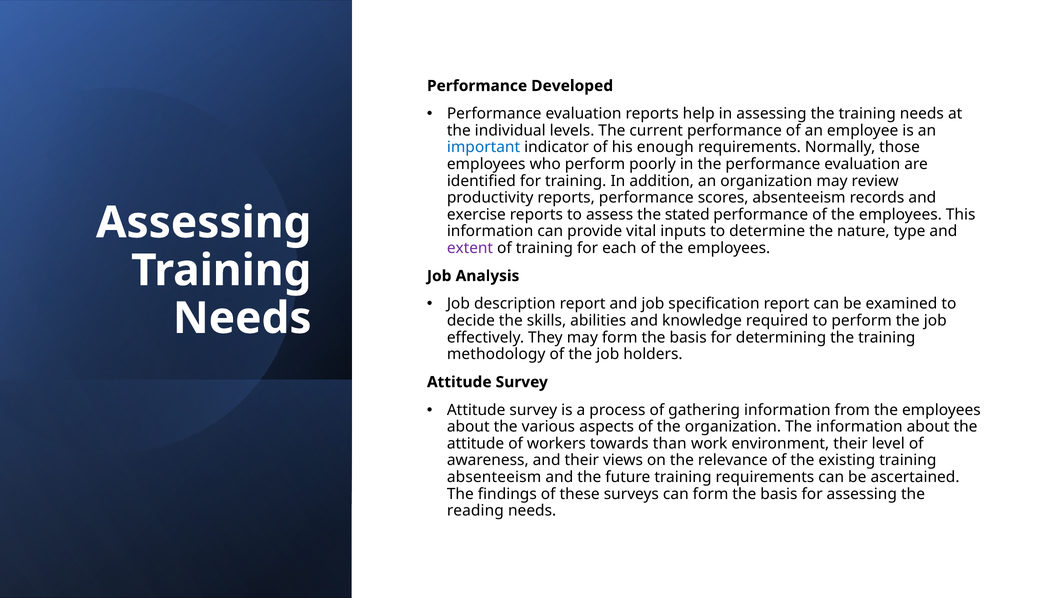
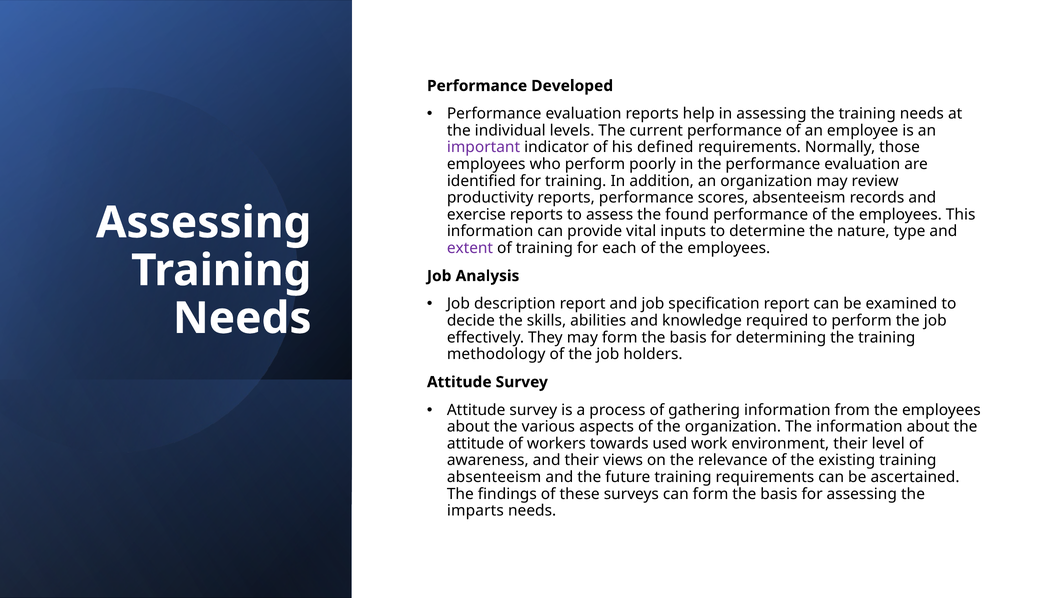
important colour: blue -> purple (484, 147)
enough: enough -> defined (665, 147)
stated: stated -> found (687, 214)
than: than -> used (670, 443)
reading: reading -> imparts (475, 510)
